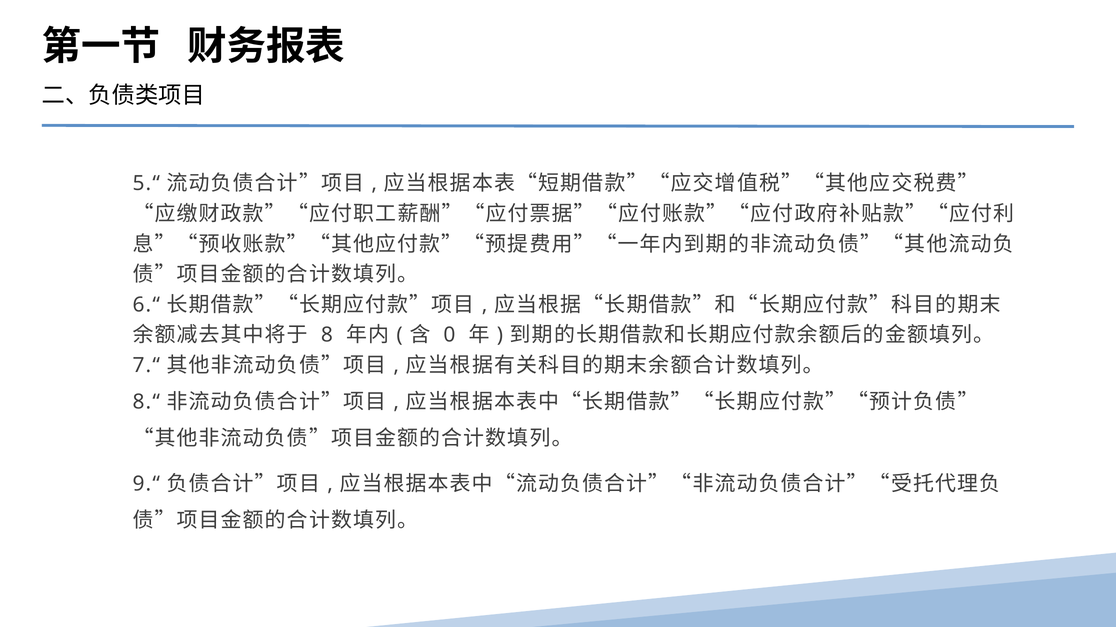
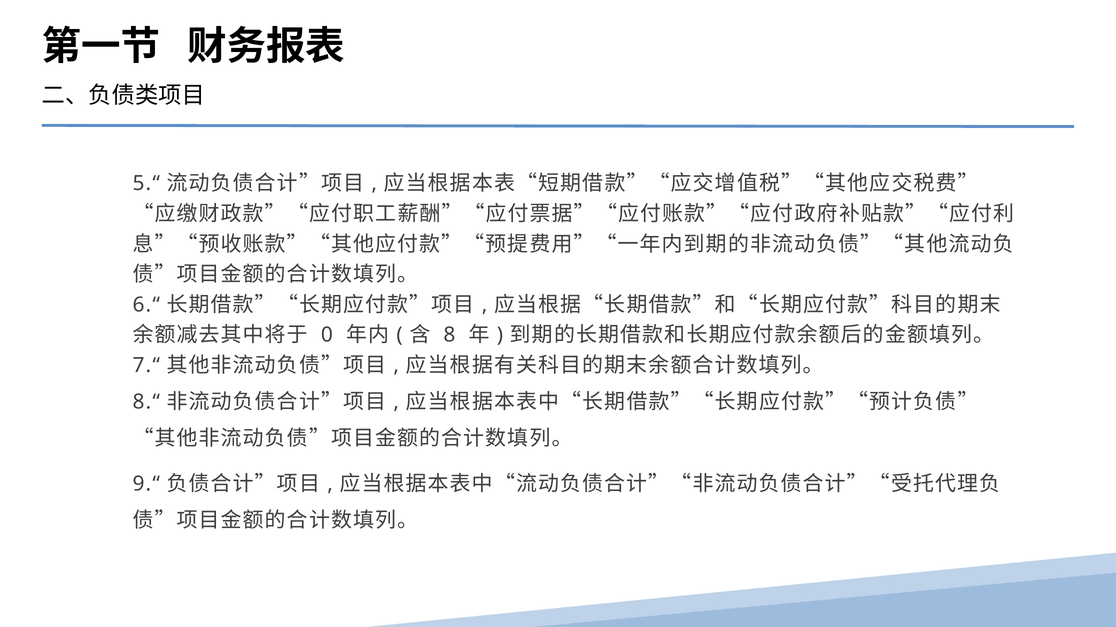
8: 8 -> 0 (327, 335)
0: 0 -> 8 (449, 335)
